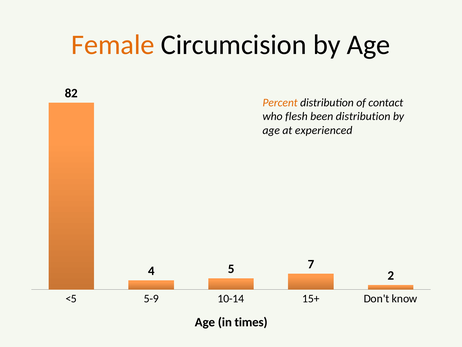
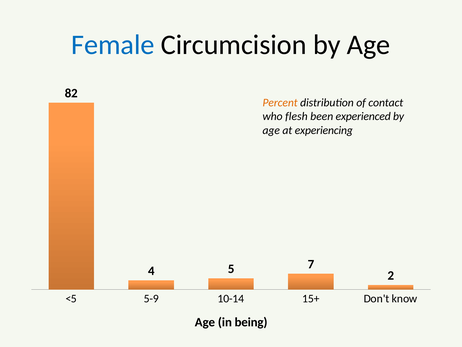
Female colour: orange -> blue (113, 45)
been distribution: distribution -> experienced (363, 116)
experienced: experienced -> experiencing (324, 130)
times: times -> being (251, 322)
